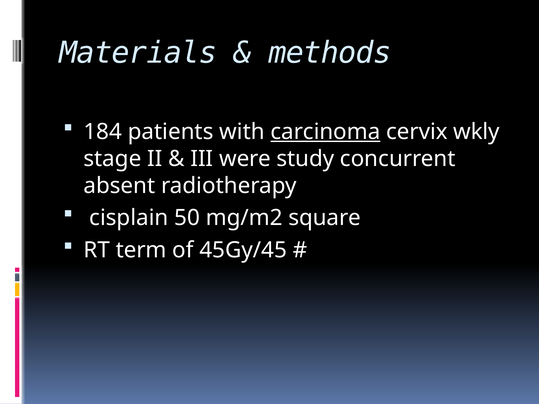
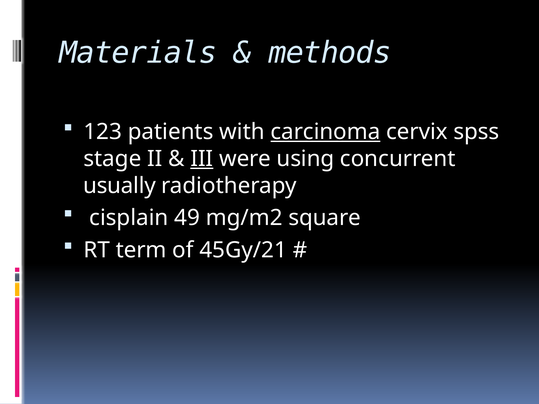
184: 184 -> 123 (103, 132)
wkly: wkly -> spss (476, 132)
III underline: none -> present (202, 159)
study: study -> using (305, 159)
absent: absent -> usually (119, 186)
50: 50 -> 49 (187, 218)
45Gy/45: 45Gy/45 -> 45Gy/21 (243, 250)
